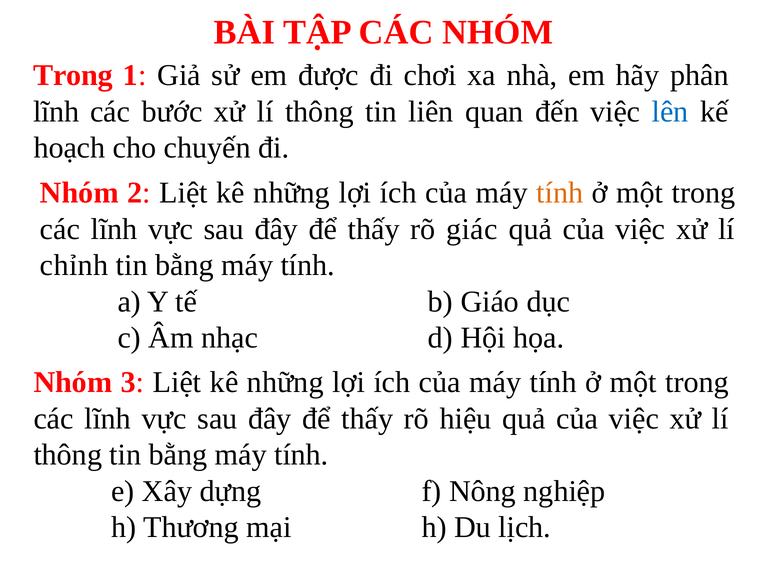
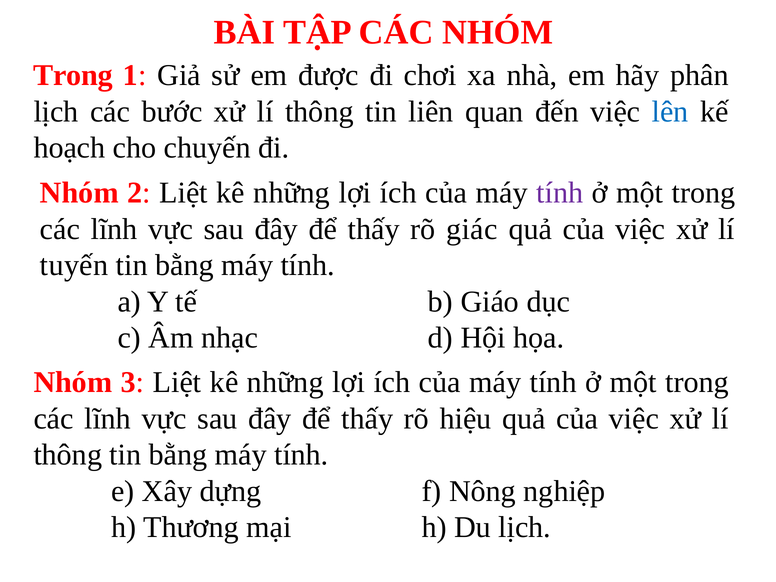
lĩnh: lĩnh -> lịch (56, 112)
tính colour: orange -> purple (560, 193)
chỉnh: chỉnh -> tuyến (74, 265)
